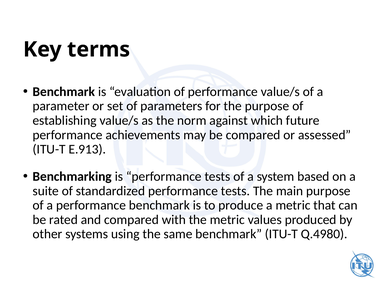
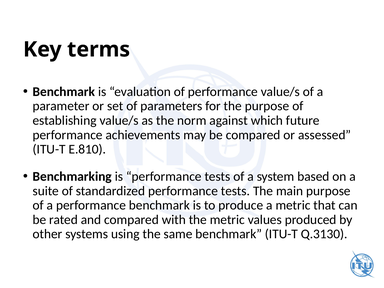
E.913: E.913 -> E.810 (87, 149)
Q.4980: Q.4980 -> Q.3130 (324, 234)
